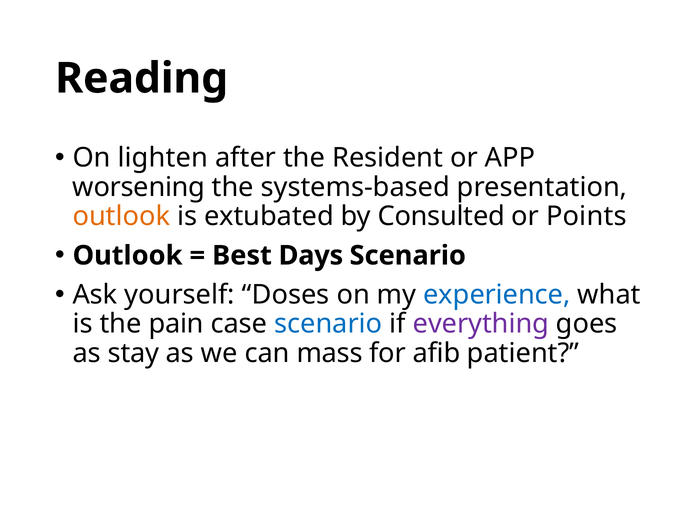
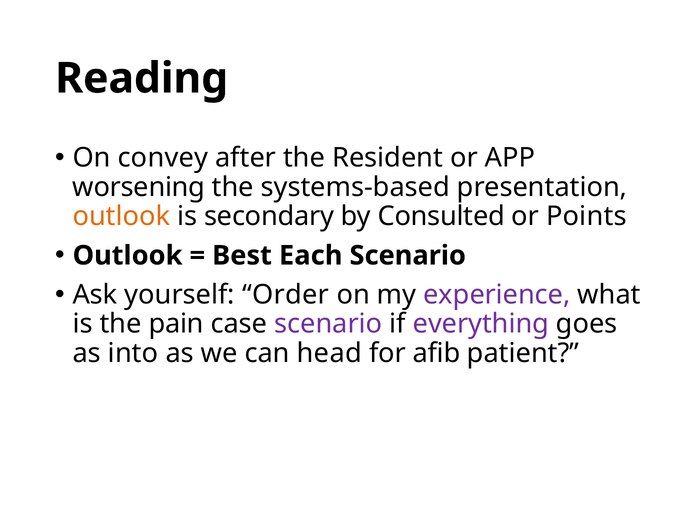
lighten: lighten -> convey (163, 158)
extubated: extubated -> secondary (269, 216)
Days: Days -> Each (311, 256)
Doses: Doses -> Order (286, 295)
experience colour: blue -> purple (497, 295)
scenario colour: blue -> purple (328, 324)
stay: stay -> into (133, 353)
mass: mass -> head (329, 353)
